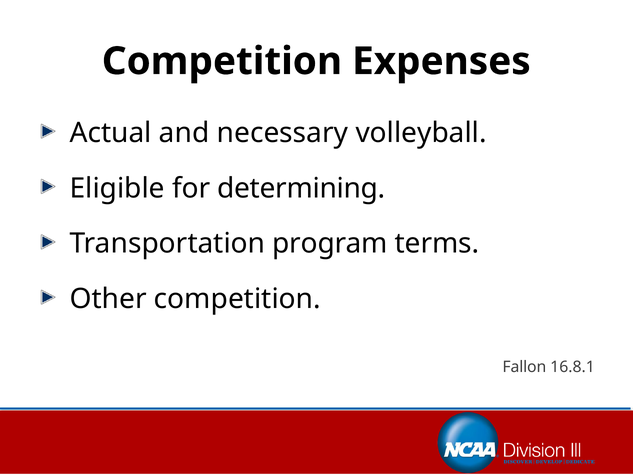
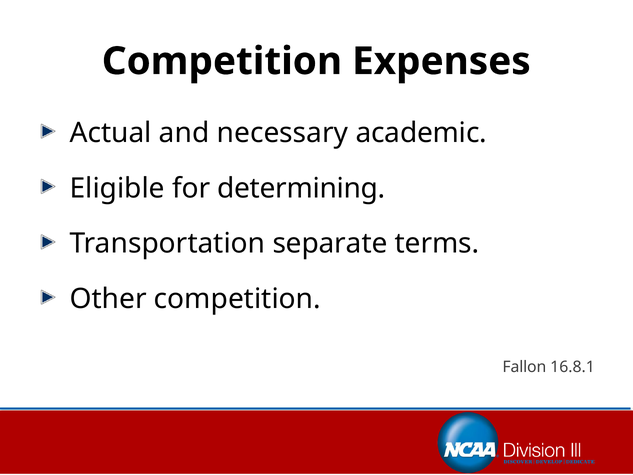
volleyball: volleyball -> academic (421, 133)
program: program -> separate (330, 244)
